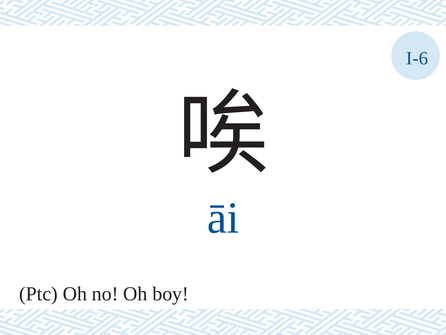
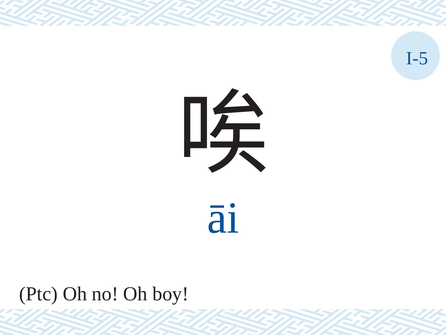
I-6: I-6 -> I-5 (417, 58)
